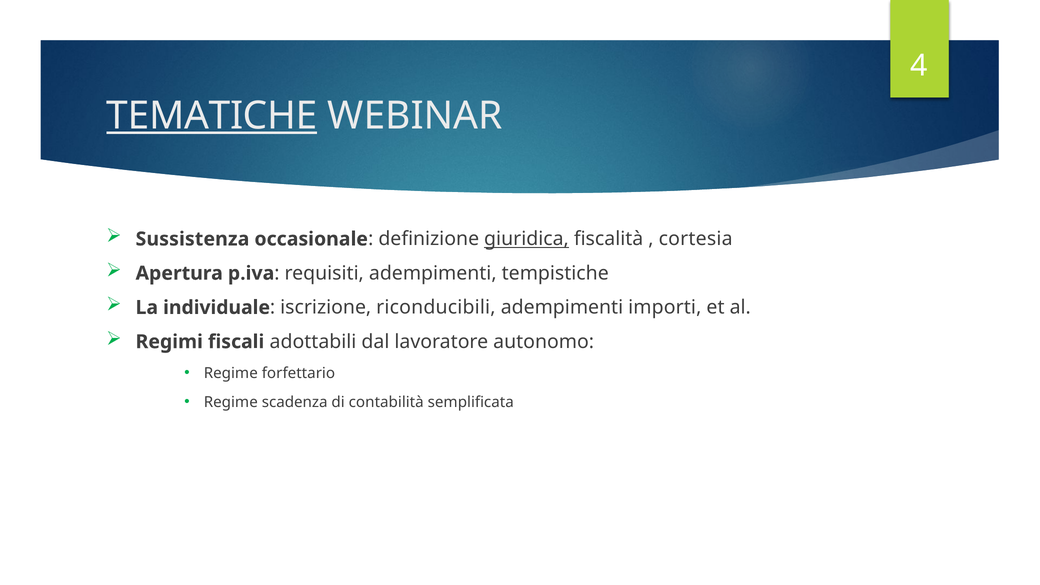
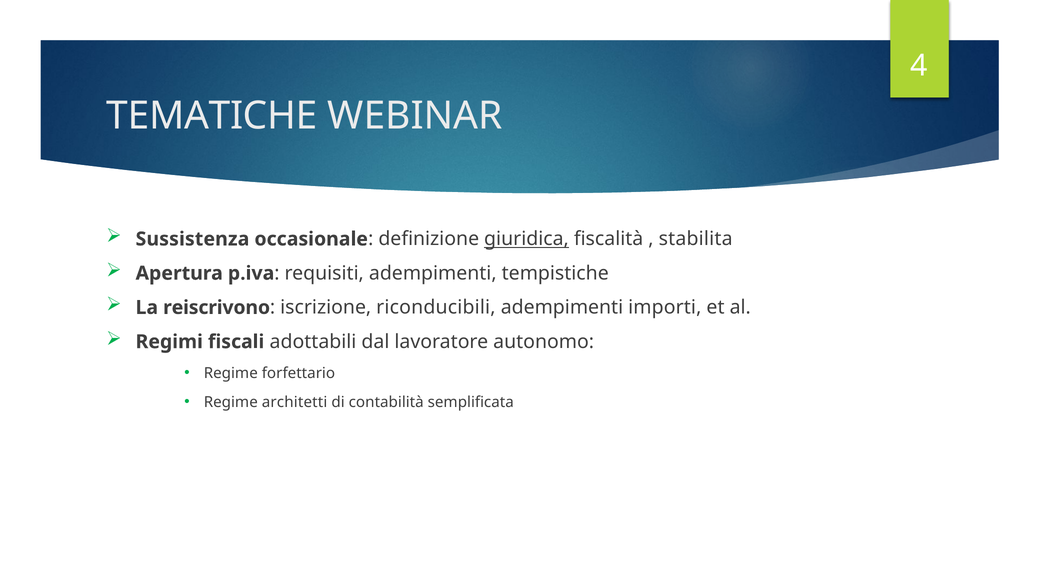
TEMATICHE underline: present -> none (212, 116)
cortesia: cortesia -> stabilita (696, 239)
individuale: individuale -> reiscrivono (217, 308)
scadenza: scadenza -> architetti (295, 402)
